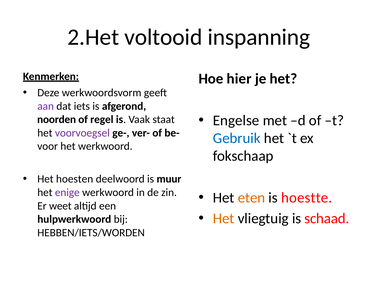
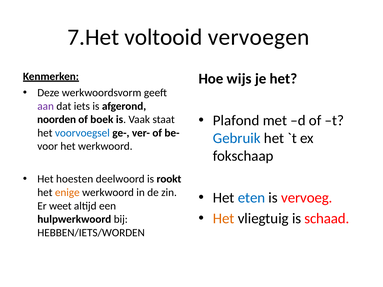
2.Het: 2.Het -> 7.Het (93, 37)
inspanning: inspanning -> vervoegen (259, 37)
hier: hier -> wijs (239, 79)
Engelse: Engelse -> Plafond (236, 121)
regel: regel -> boek (102, 120)
voorvoegsel colour: purple -> blue (82, 133)
muur: muur -> rookt (169, 179)
enige colour: purple -> orange (67, 193)
eten colour: orange -> blue (251, 198)
hoestte: hoestte -> vervoeg (307, 198)
